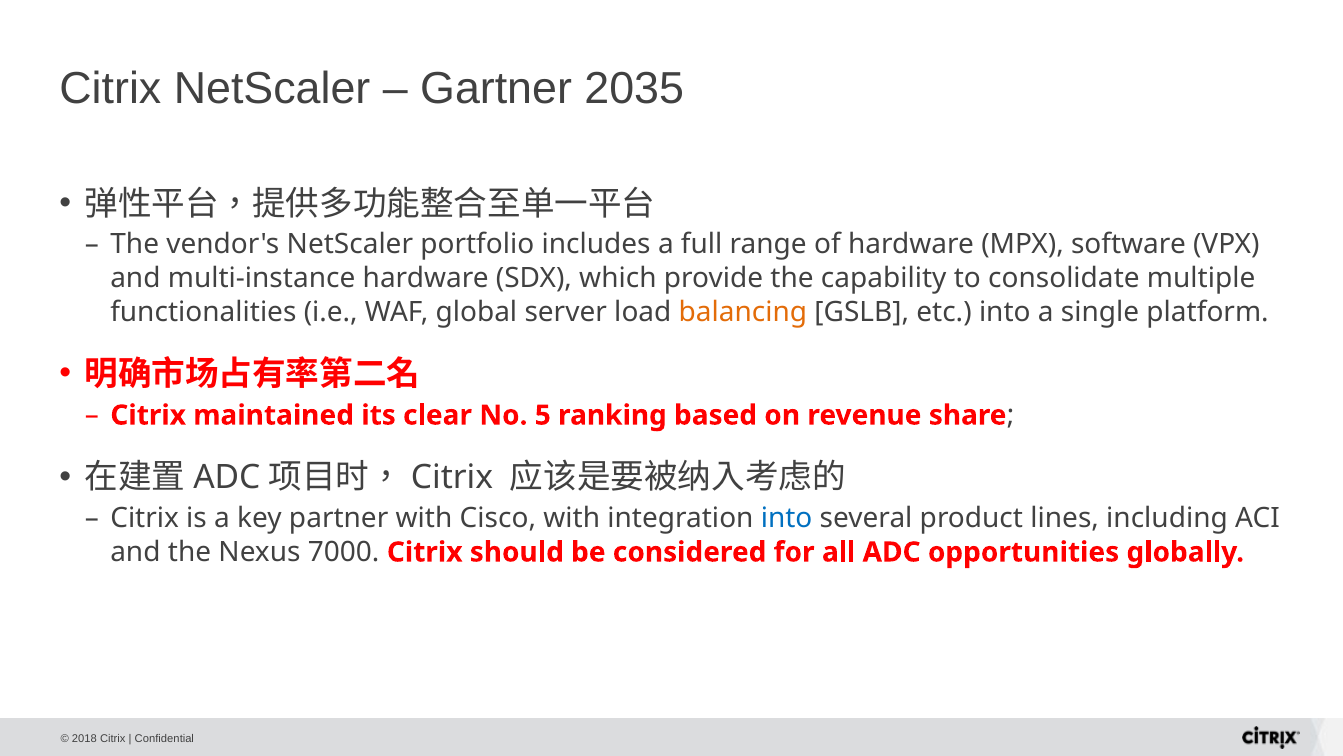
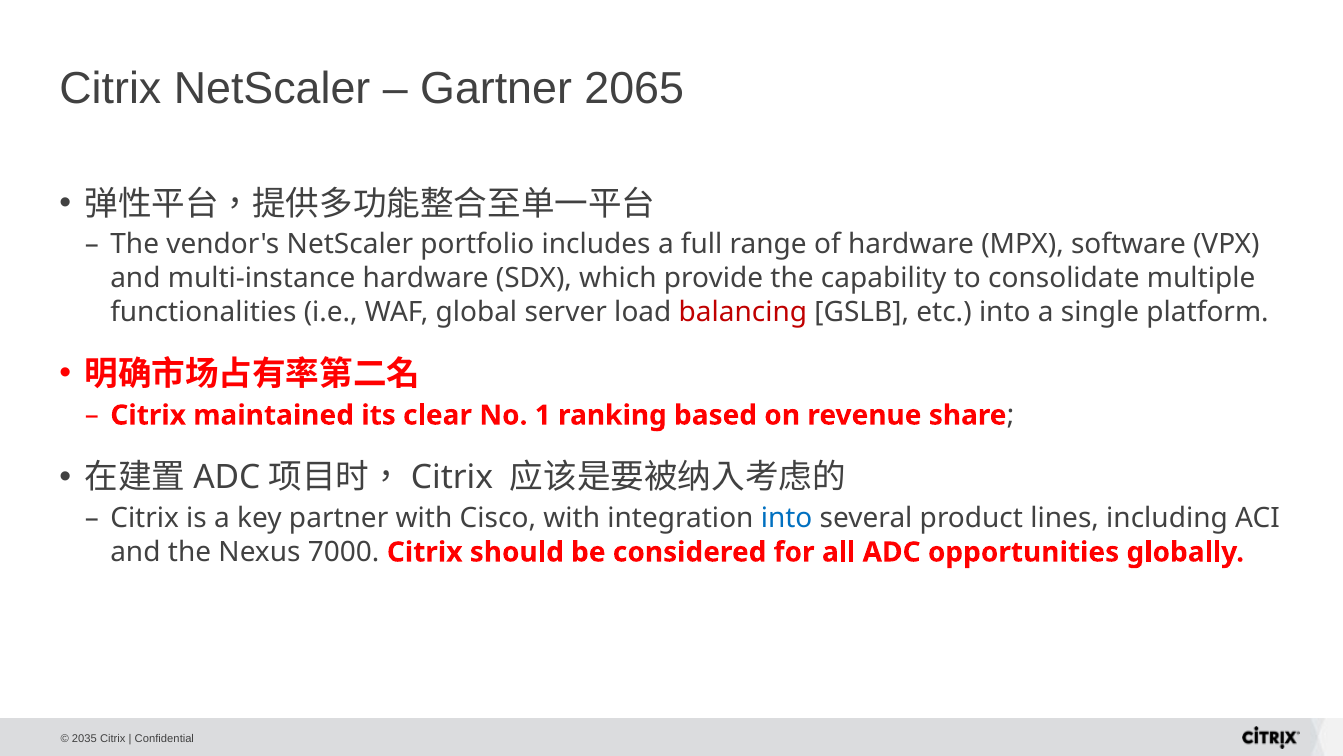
2035: 2035 -> 2065 (634, 88)
balancing colour: orange -> red (743, 312)
5: 5 -> 1 (543, 415)
2018: 2018 -> 2035 (84, 738)
